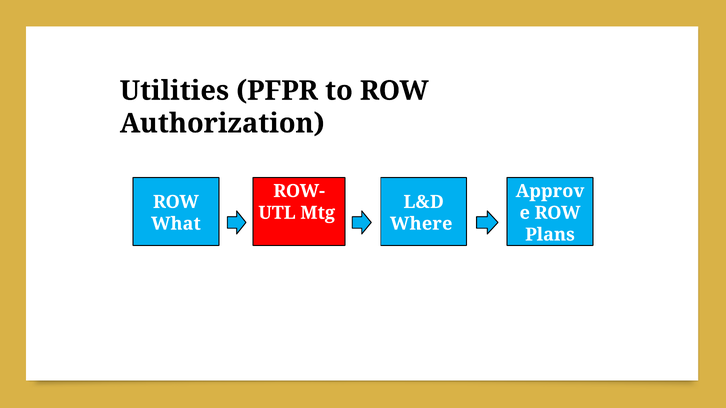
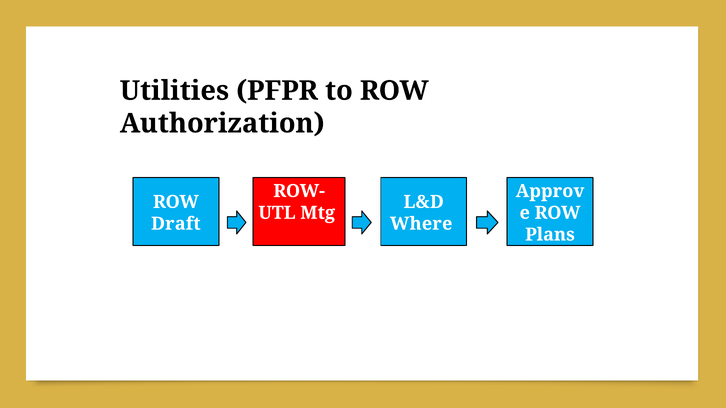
What: What -> Draft (176, 224)
